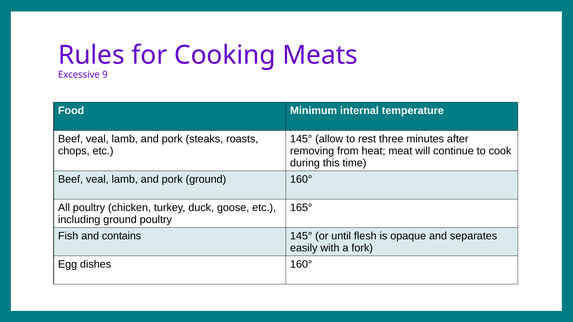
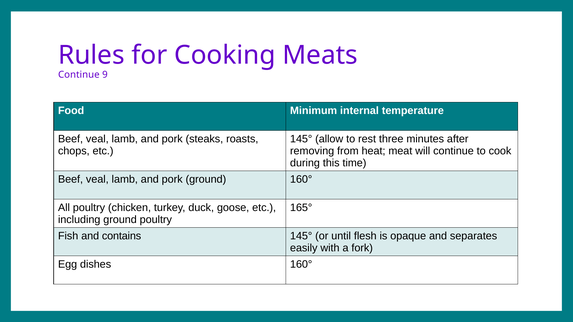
Excessive: Excessive -> Continue (79, 75)
